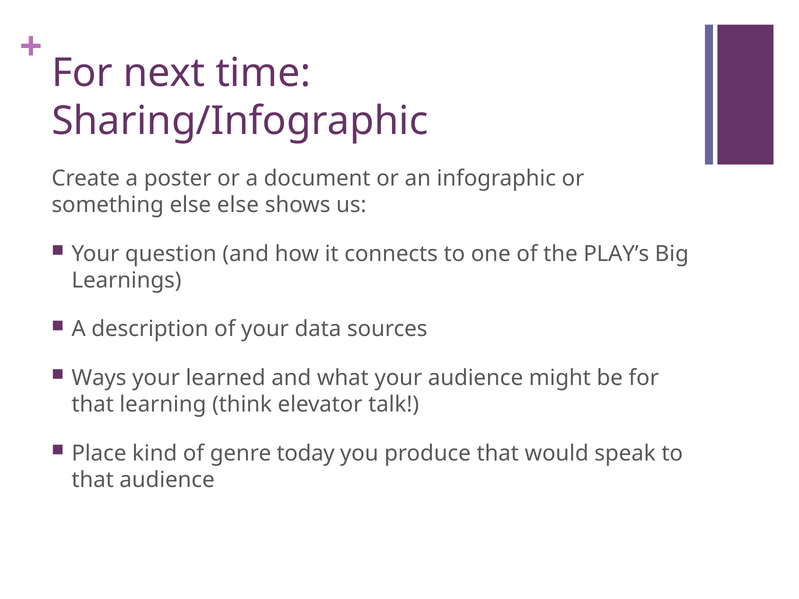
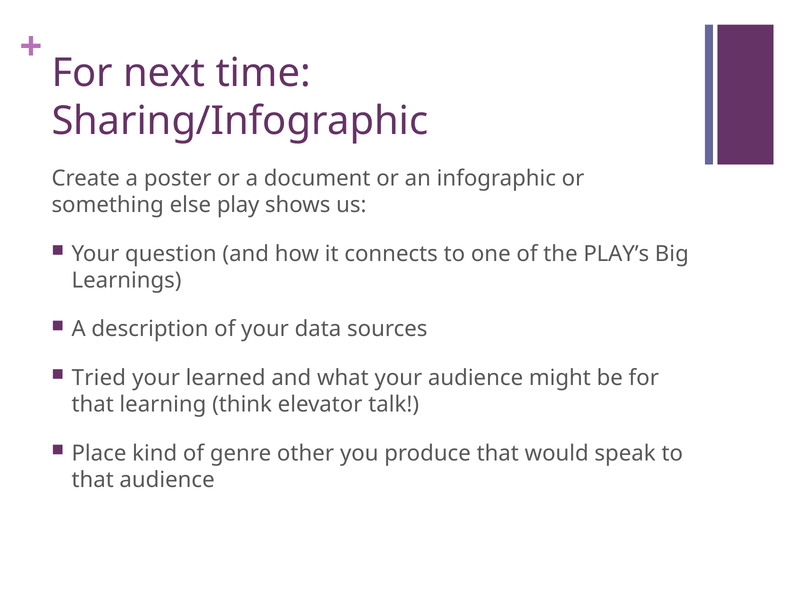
else else: else -> play (238, 205)
Ways: Ways -> Tried (99, 378)
today: today -> other (306, 454)
